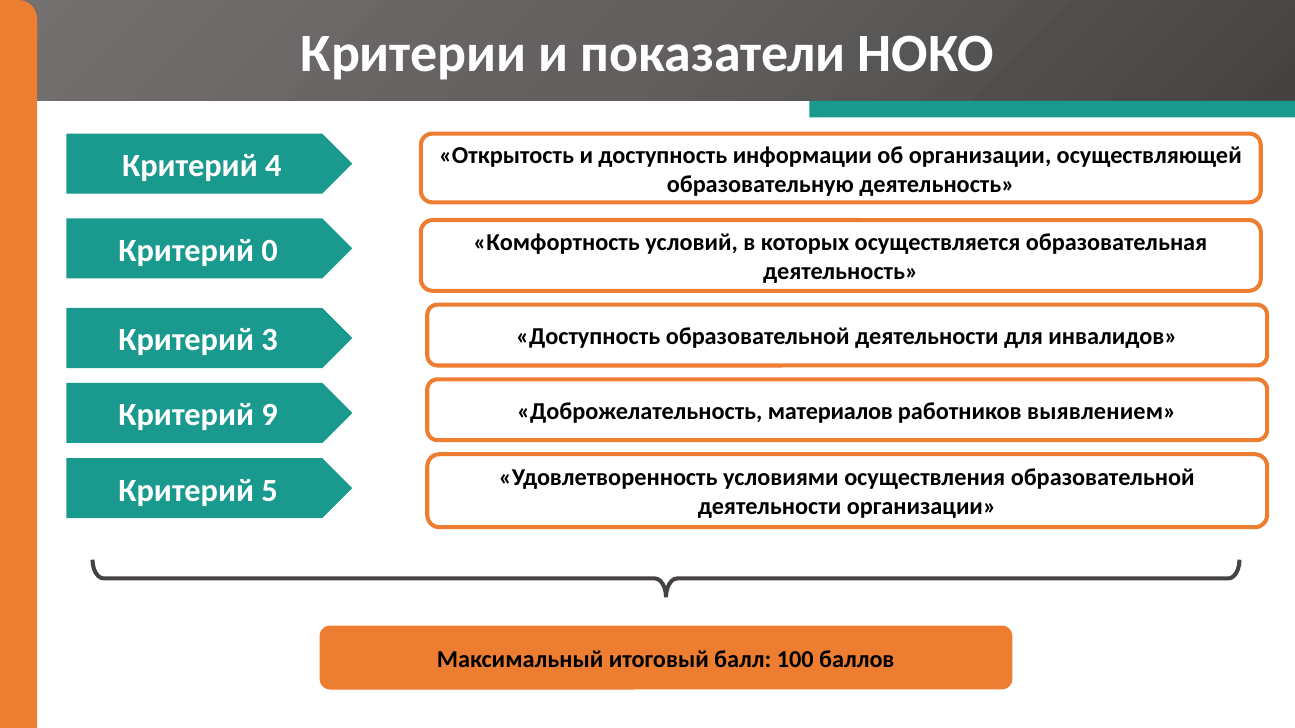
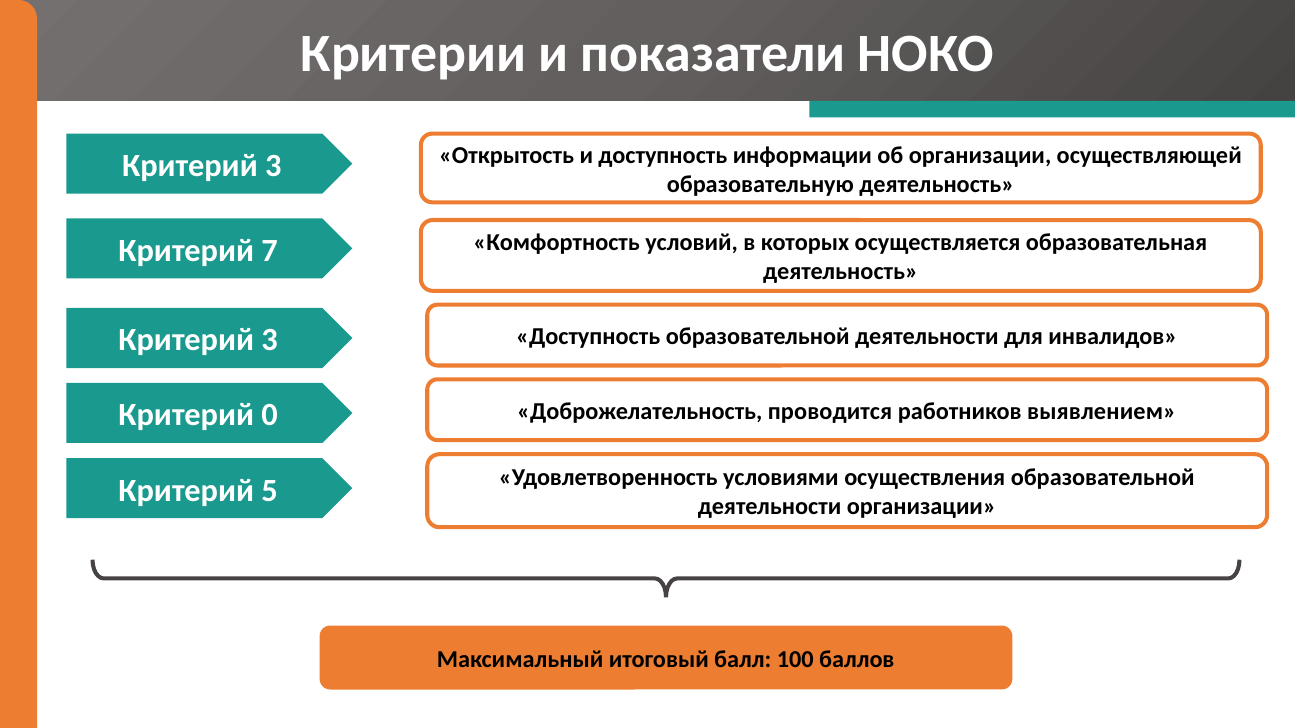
4: 4 -> 3 (273, 166)
0: 0 -> 7 (270, 251)
материалов: материалов -> проводится (830, 412)
9: 9 -> 0 (270, 415)
